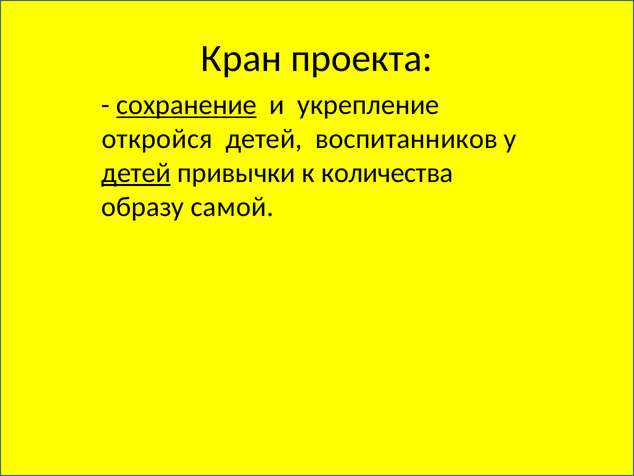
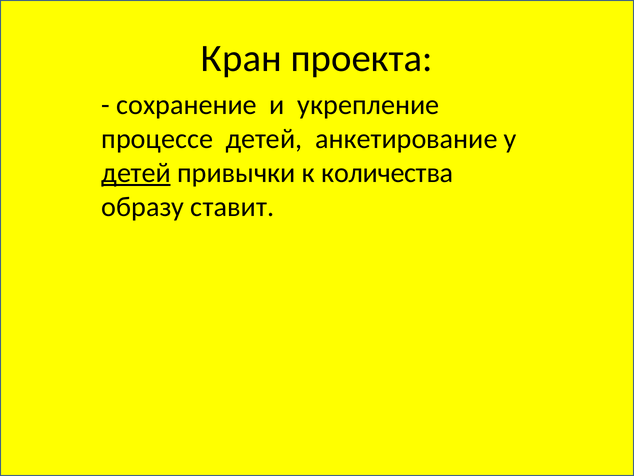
сохранение underline: present -> none (187, 105)
откройся: откройся -> процессе (157, 139)
воспитанников: воспитанников -> анкетирование (406, 139)
самой: самой -> ставит (232, 206)
